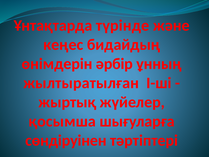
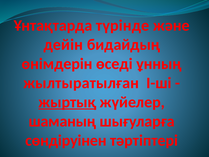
кеңес: кеңес -> дейiн (63, 45)
әрбiр: әрбiр -> өседi (114, 64)
жыртық underline: none -> present (67, 102)
қосымша: қосымша -> шаманың (62, 121)
